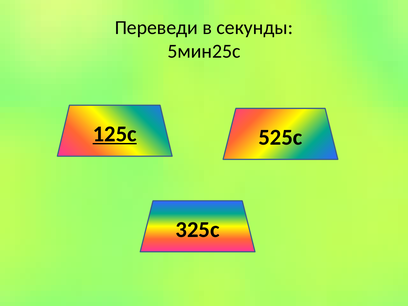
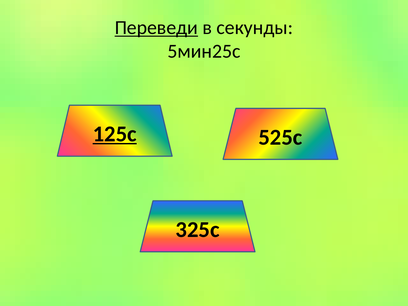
Переведи underline: none -> present (156, 28)
